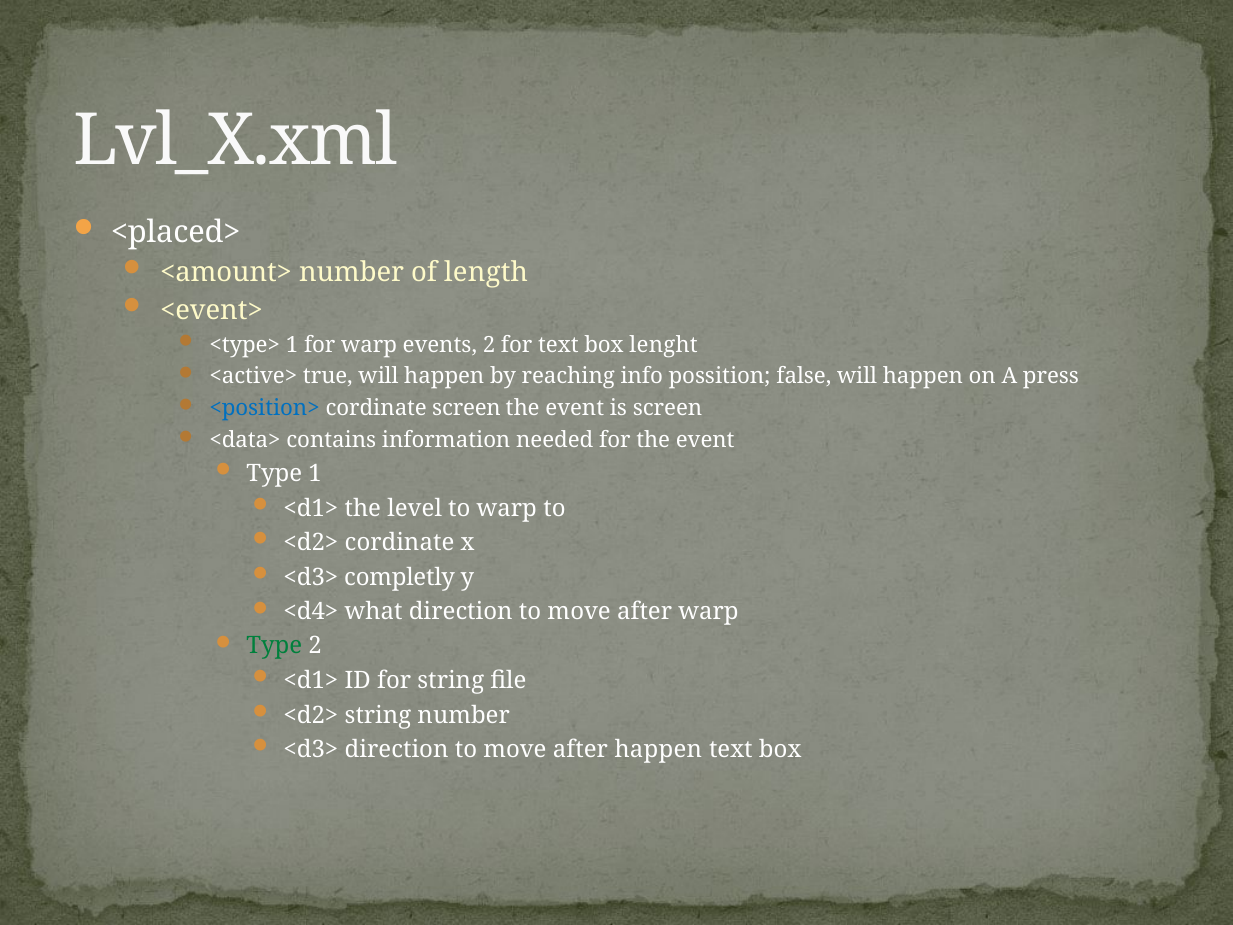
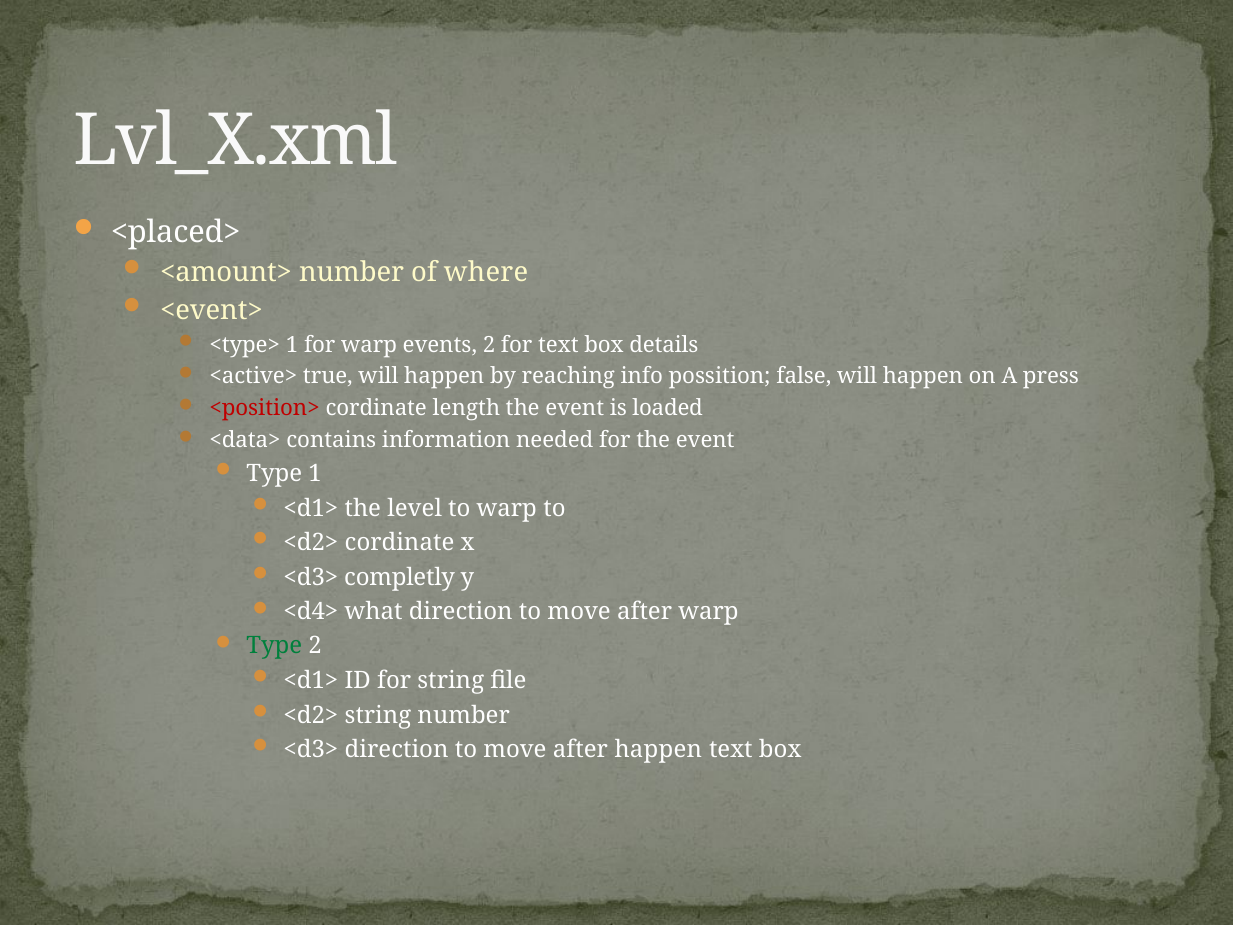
length: length -> where (486, 272)
lenght: lenght -> details (664, 345)
<position> colour: blue -> red (265, 408)
cordinate screen: screen -> length (466, 408)
is screen: screen -> loaded (668, 408)
